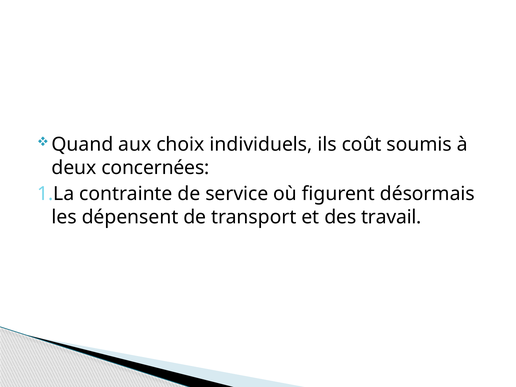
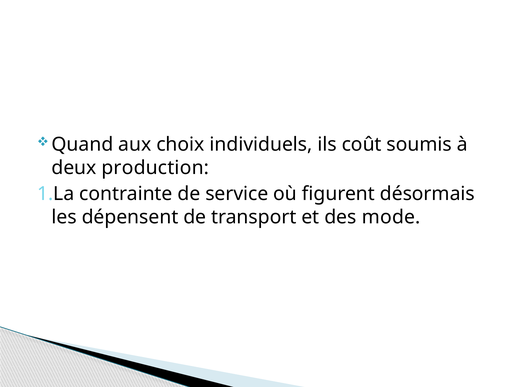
concernées: concernées -> production (155, 168)
travail: travail -> mode (391, 217)
